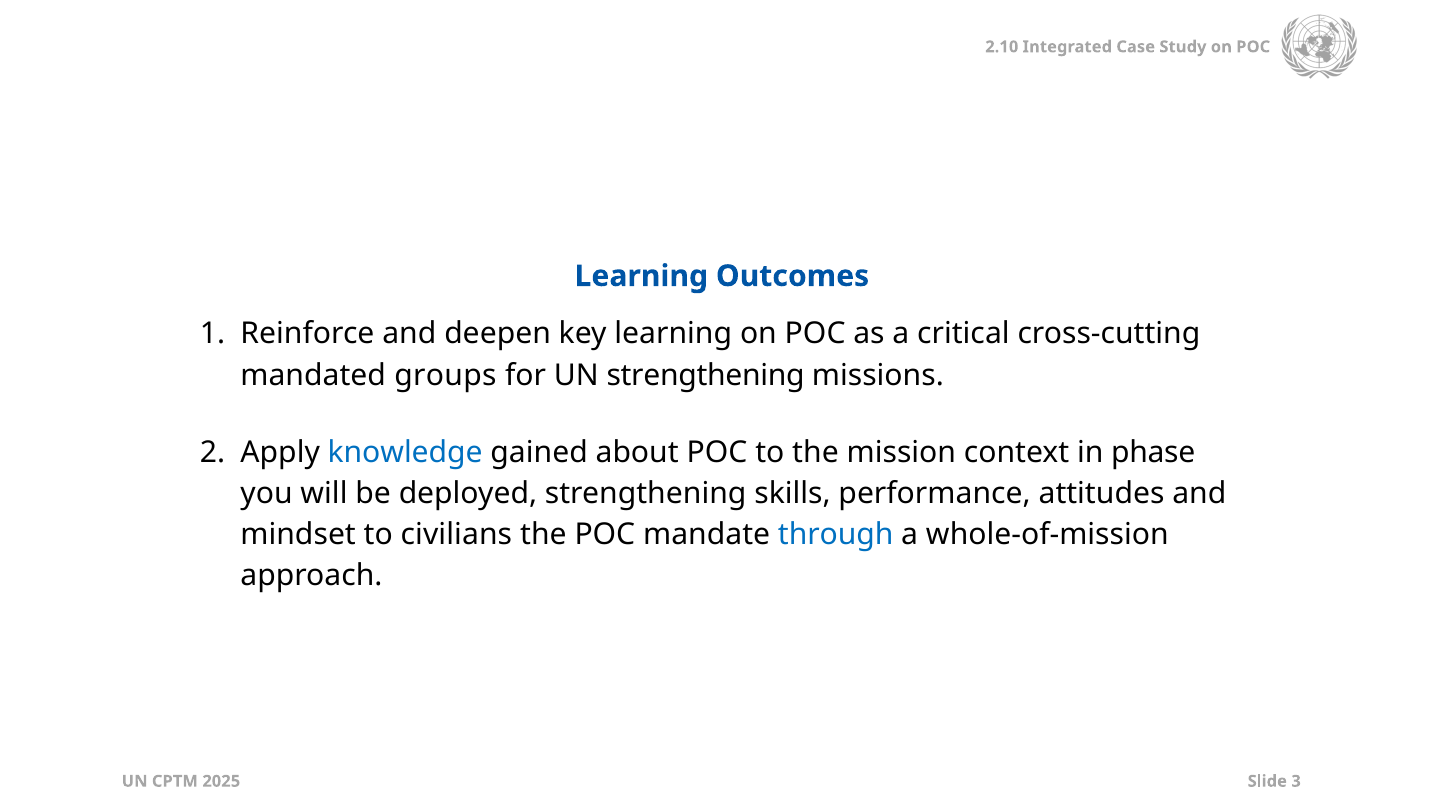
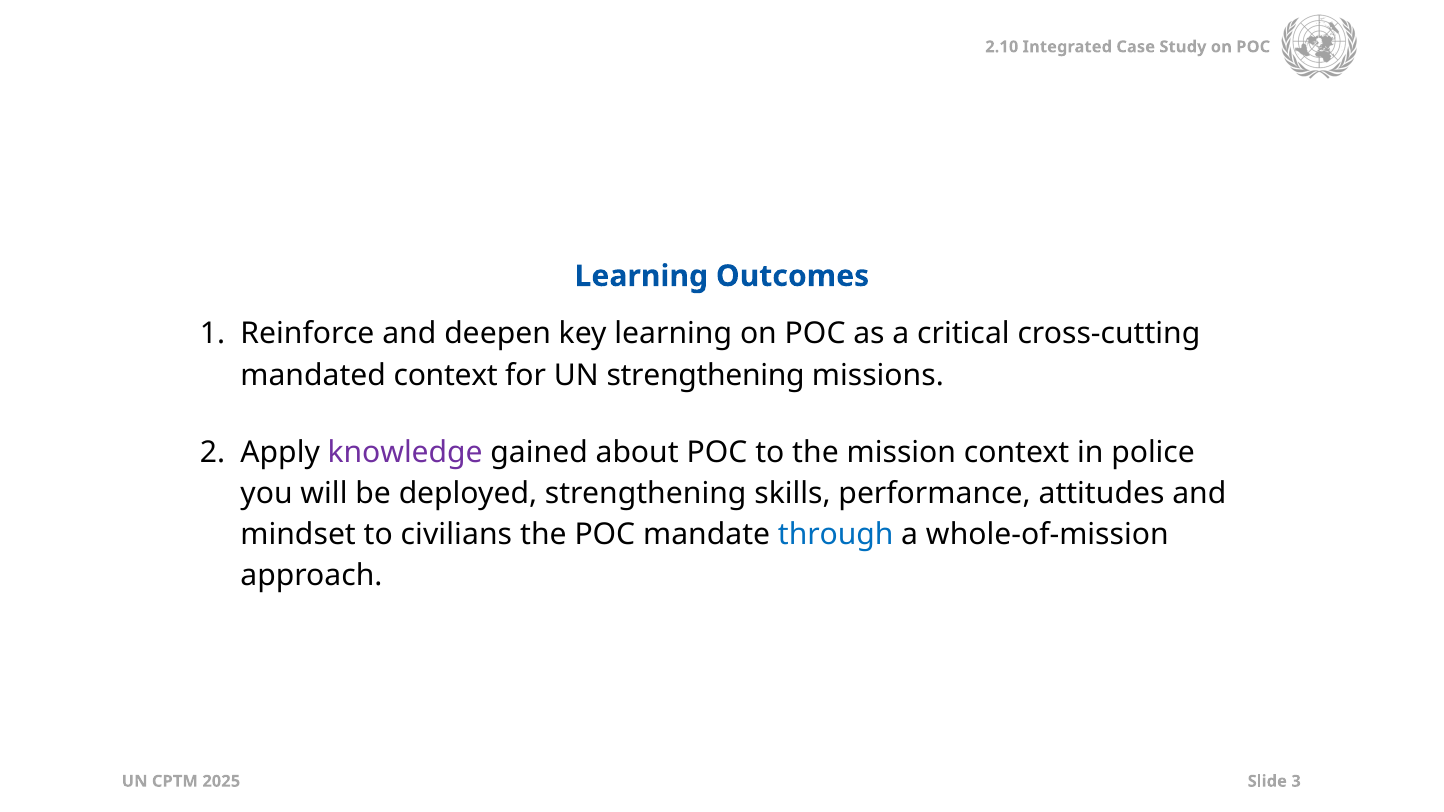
mandated groups: groups -> context (446, 375)
knowledge colour: blue -> purple (405, 453)
phase: phase -> police (1153, 453)
